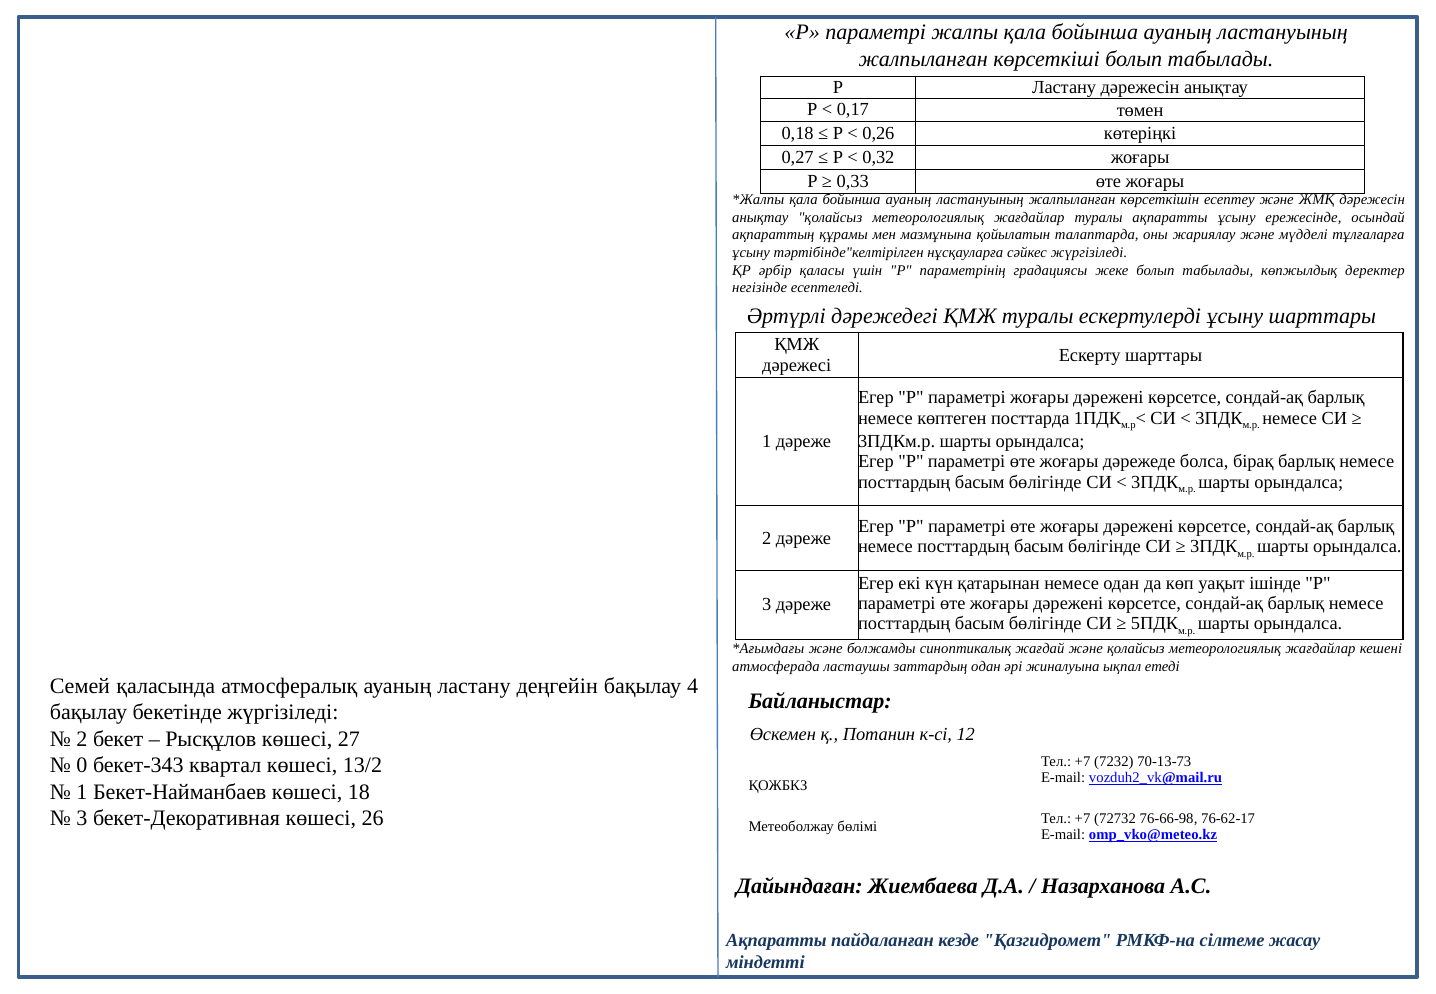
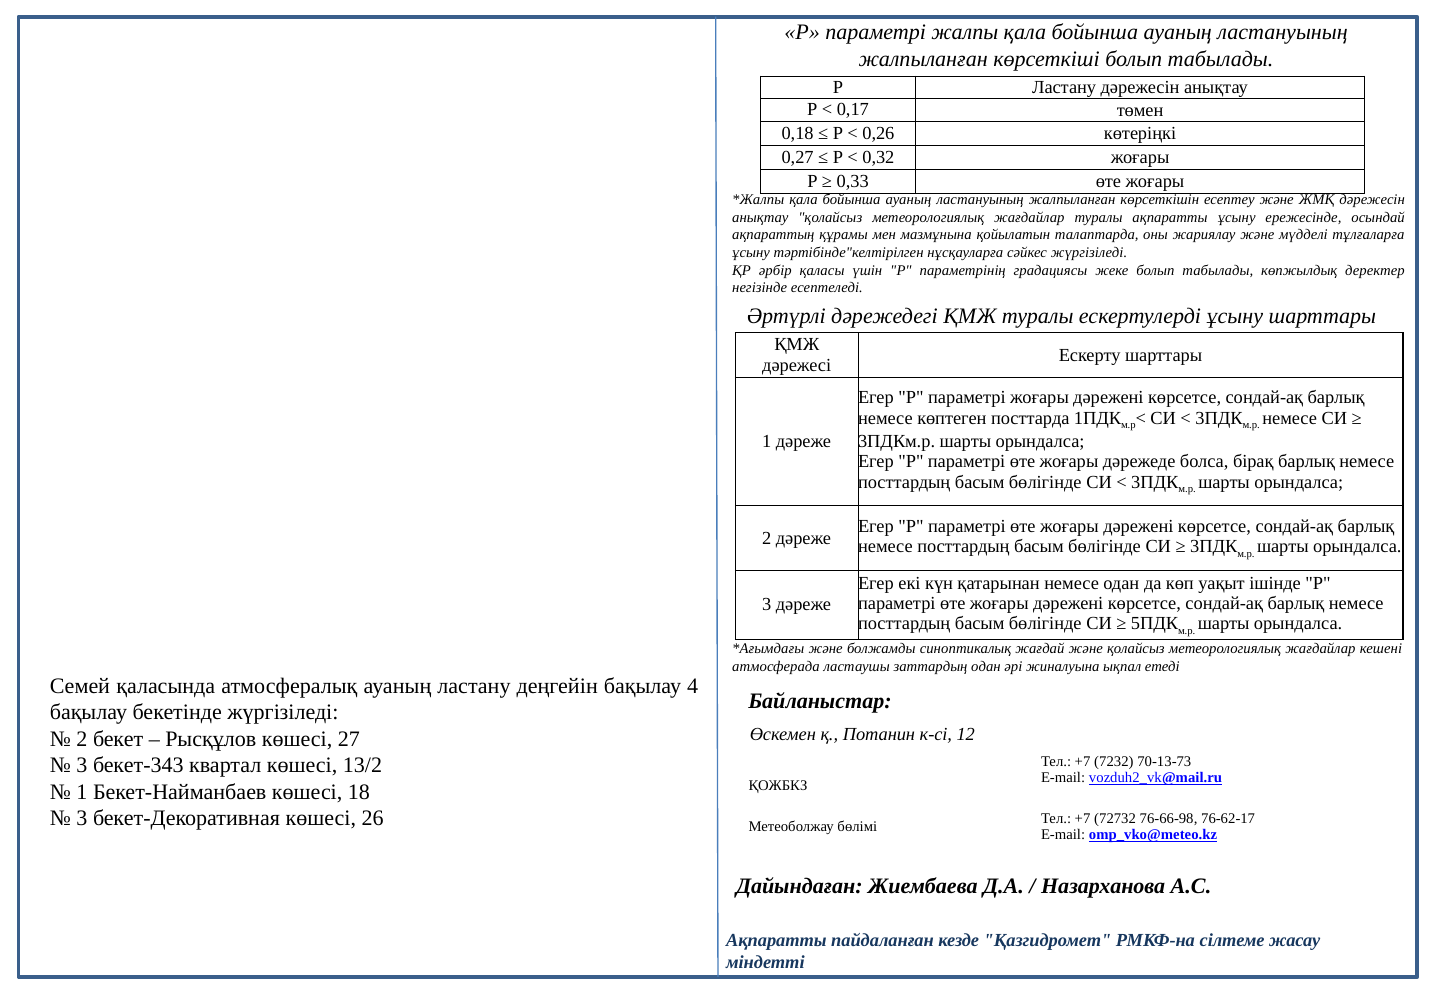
0: 0 -> 3 (82, 766)
